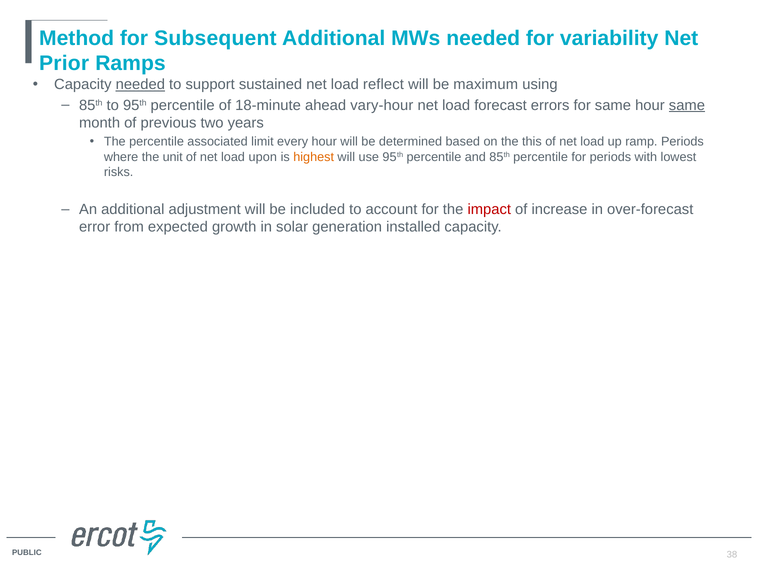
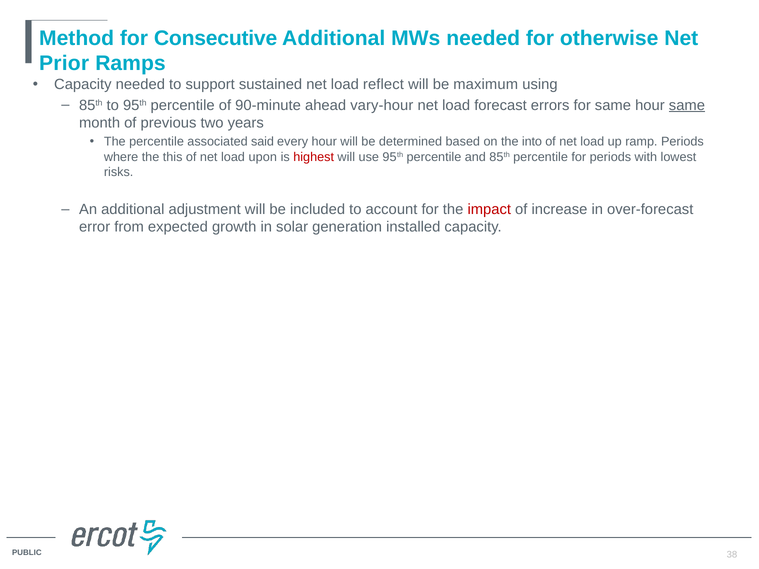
Subsequent: Subsequent -> Consecutive (216, 38)
variability: variability -> otherwise (609, 38)
needed underline: present -> none (140, 85)
18-minute: 18-minute -> 90-minute (268, 105)
limit: limit -> said (263, 142)
this: this -> into (532, 142)
unit: unit -> this (173, 157)
highest colour: orange -> red (314, 157)
